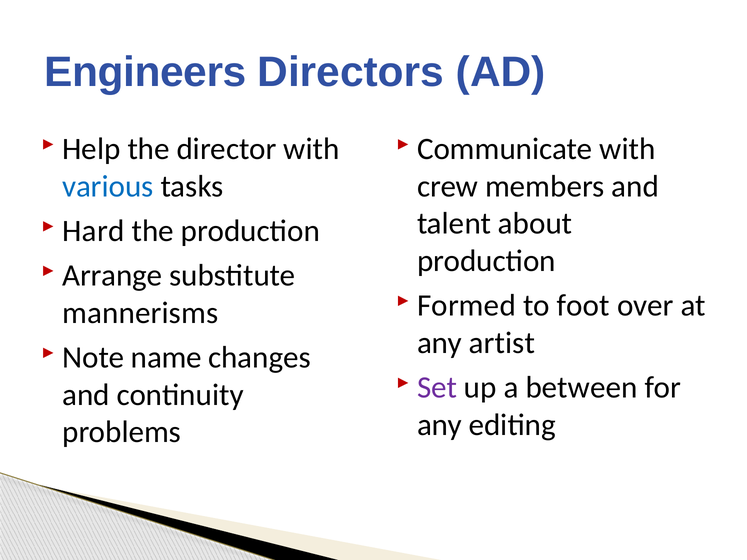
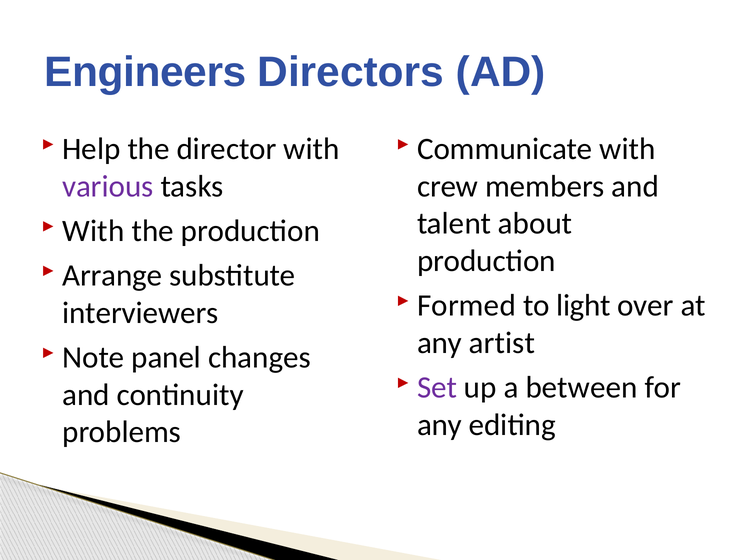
various colour: blue -> purple (108, 186)
Hard: Hard -> With (93, 231)
foot: foot -> light (583, 306)
mannerisms: mannerisms -> interviewers (140, 313)
name: name -> panel (166, 358)
